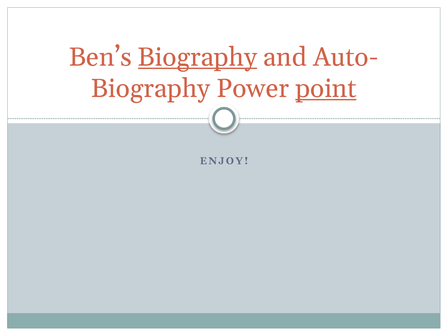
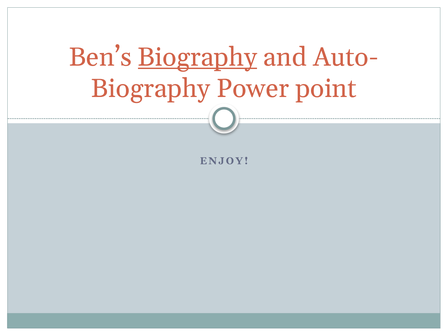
point underline: present -> none (326, 88)
